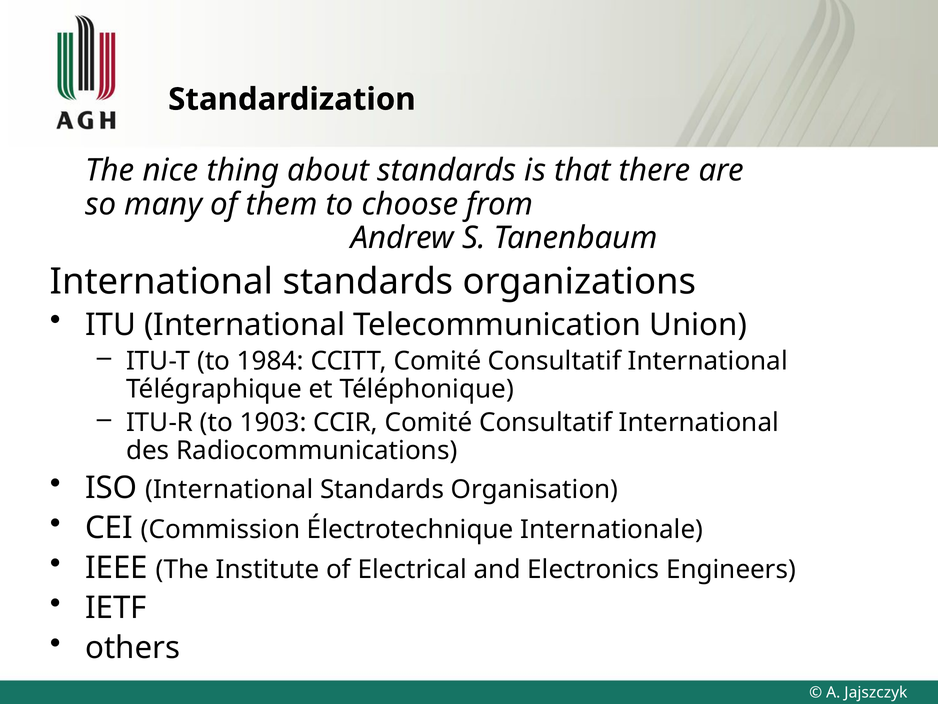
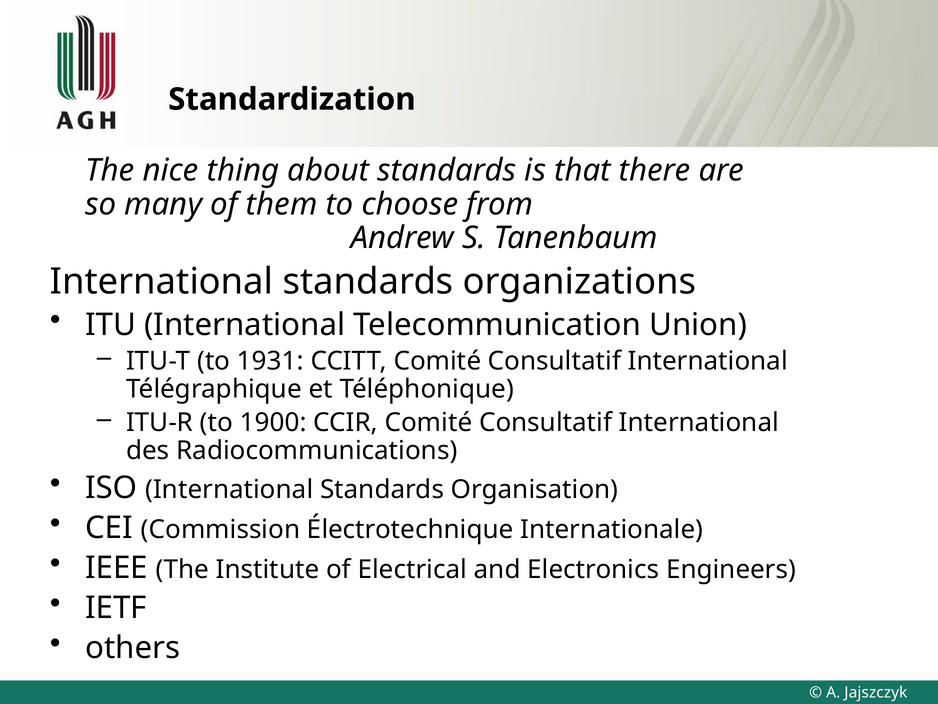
1984: 1984 -> 1931 (270, 361)
1903: 1903 -> 1900 (273, 422)
